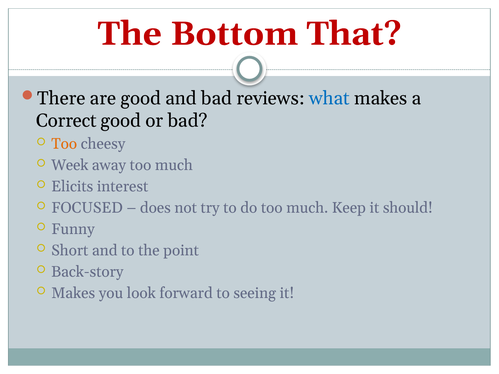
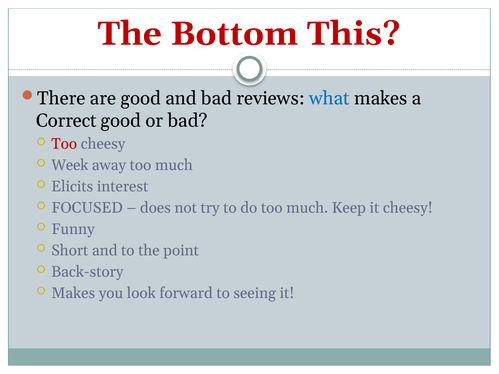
That: That -> This (354, 34)
Too colour: orange -> red (64, 144)
it should: should -> cheesy (408, 208)
